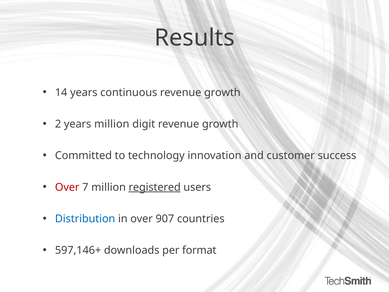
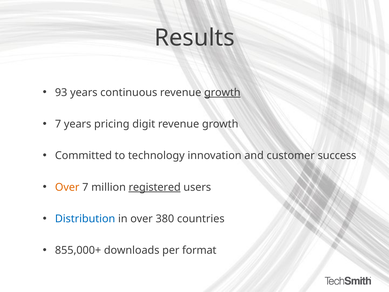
14: 14 -> 93 (61, 92)
growth underline: none -> present (222, 92)
2: 2 -> 7 (58, 124)
years million: million -> pricing (112, 124)
Over colour: red -> orange (67, 187)
907: 907 -> 380 (165, 219)
597,146+: 597,146+ -> 855,000+ (78, 250)
